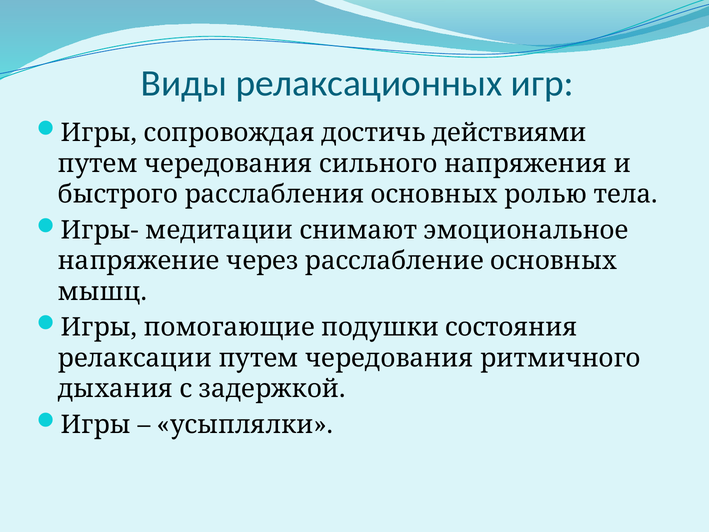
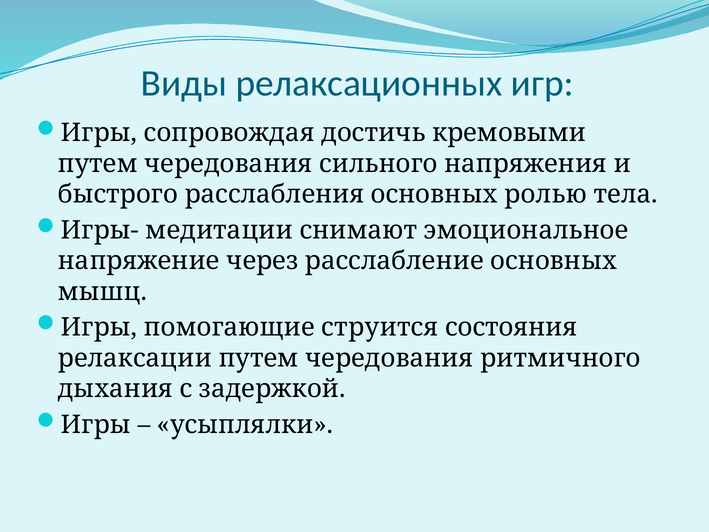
действиями: действиями -> кремовыми (509, 133)
подушки: подушки -> струится (380, 327)
